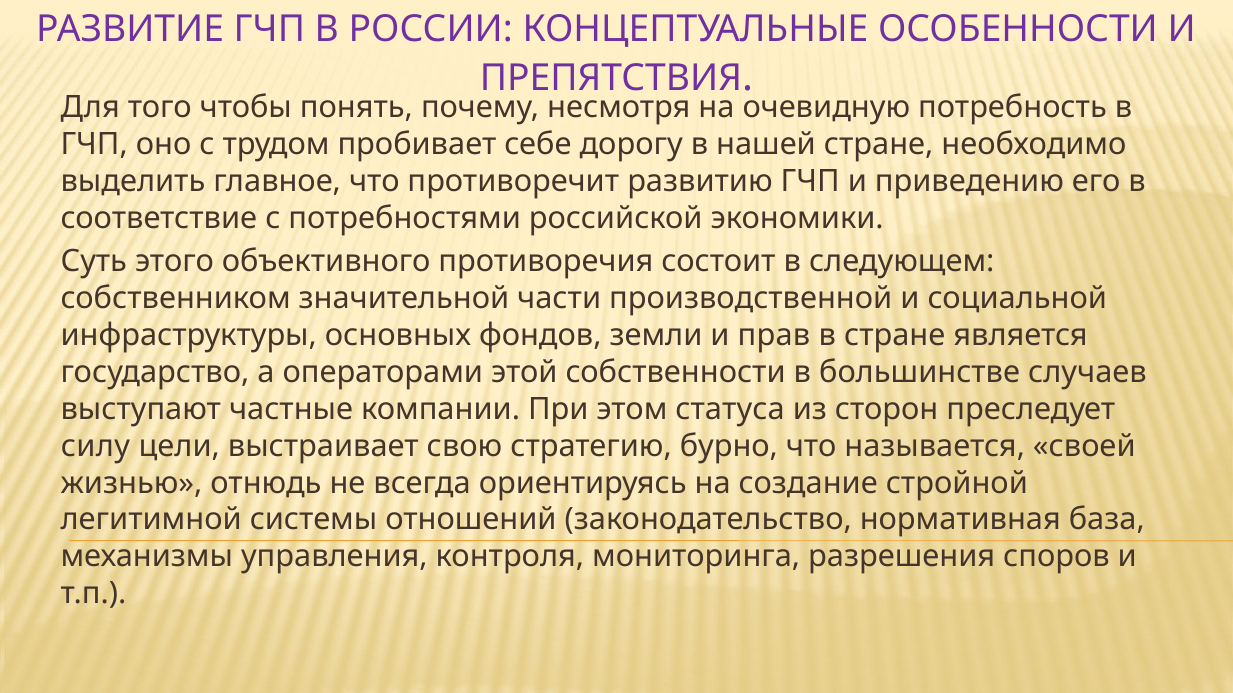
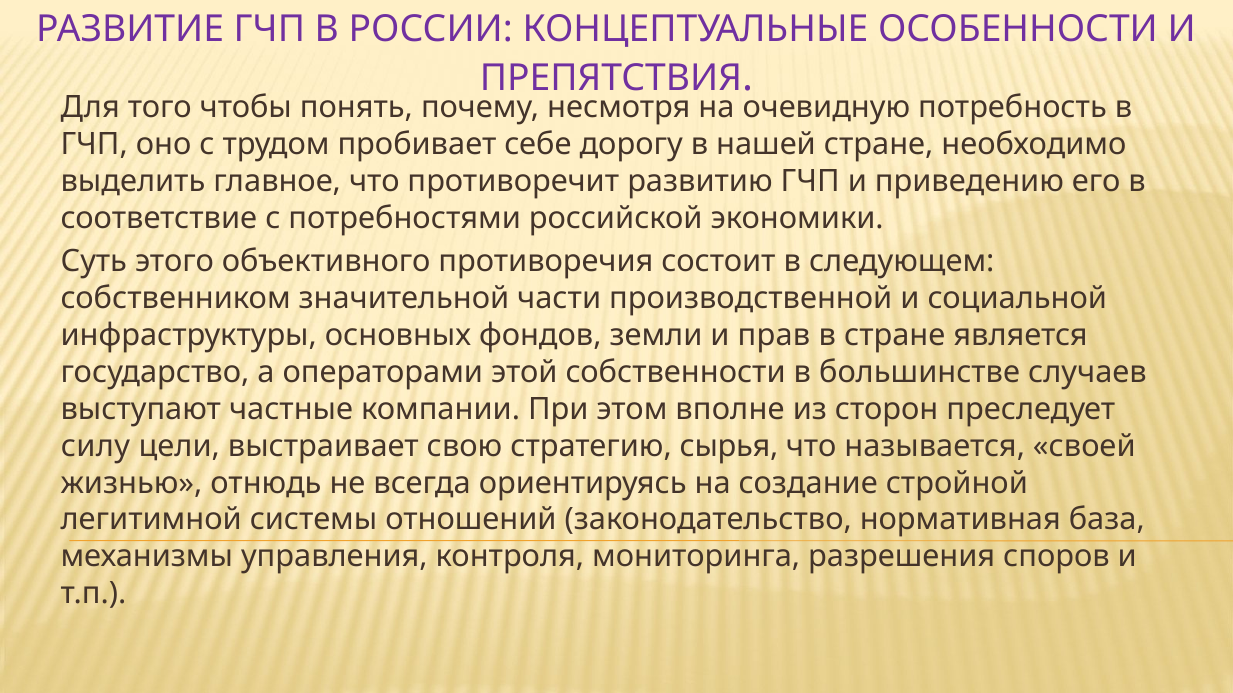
статуса: статуса -> вполне (730, 409)
бурно: бурно -> сырья (729, 446)
